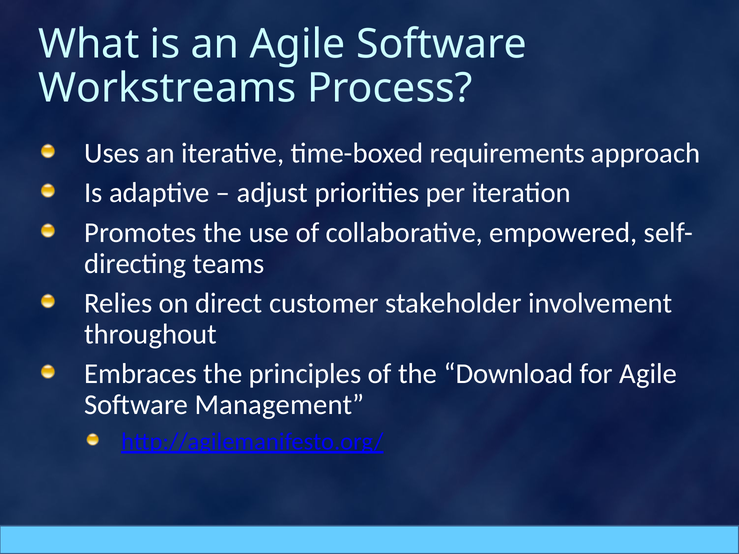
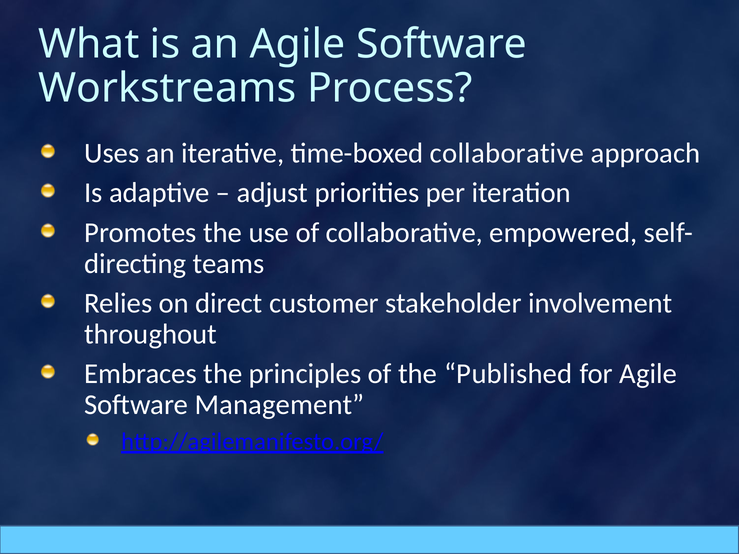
time-boxed requirements: requirements -> collaborative (507, 153)
Download: Download -> Published (508, 374)
